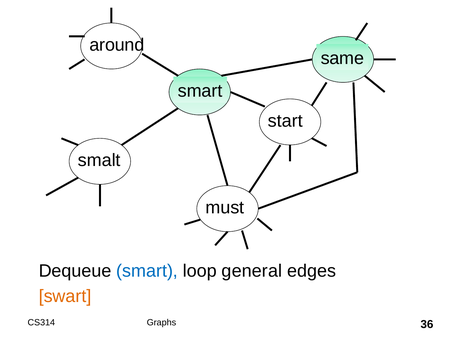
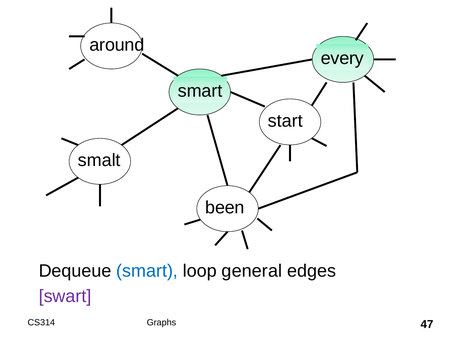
same: same -> every (342, 58)
must: must -> been (225, 208)
swart colour: orange -> purple (65, 297)
36: 36 -> 47 (427, 325)
